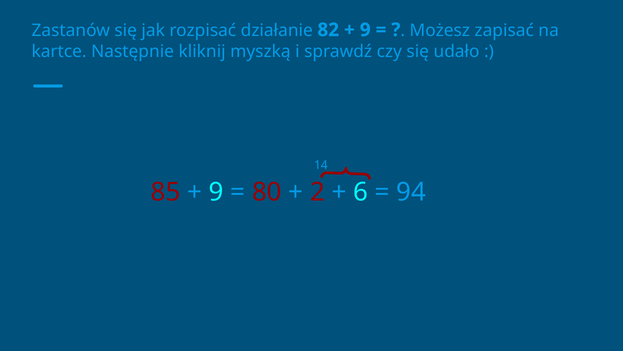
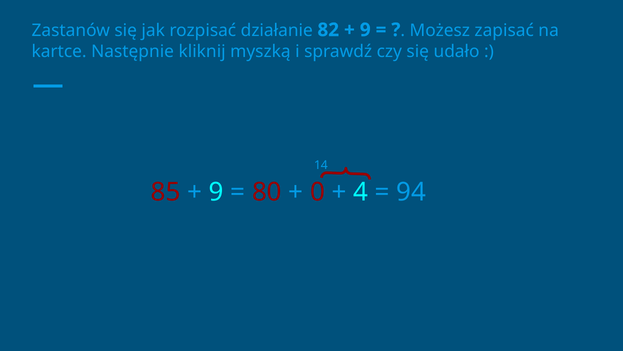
2: 2 -> 0 (318, 192)
6: 6 -> 4 (361, 192)
